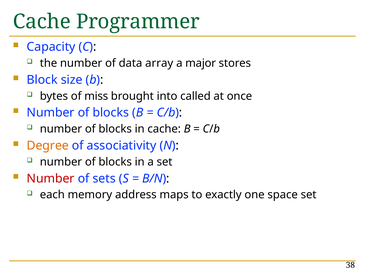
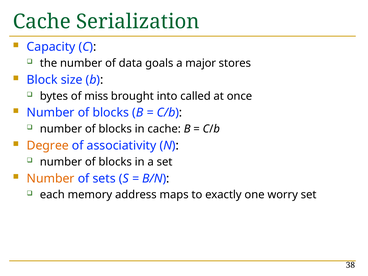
Programmer: Programmer -> Serialization (138, 22)
array: array -> goals (159, 63)
Number colour: red -> orange (51, 178)
space: space -> worry (283, 195)
